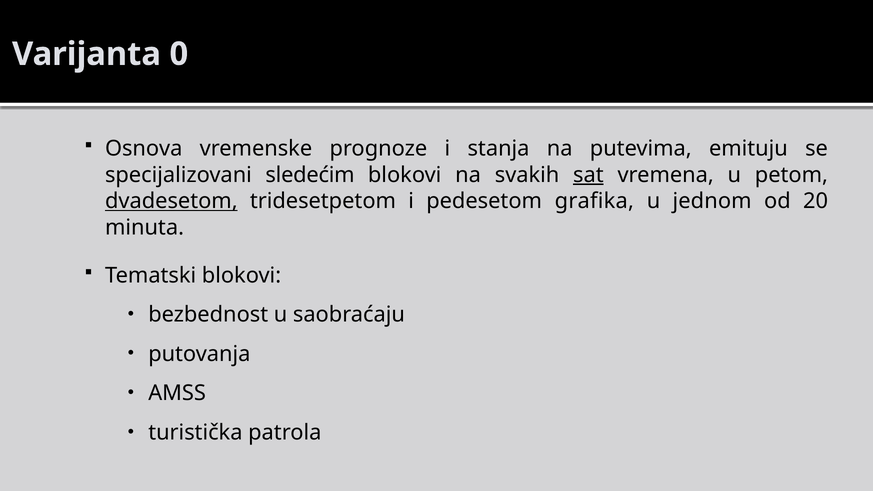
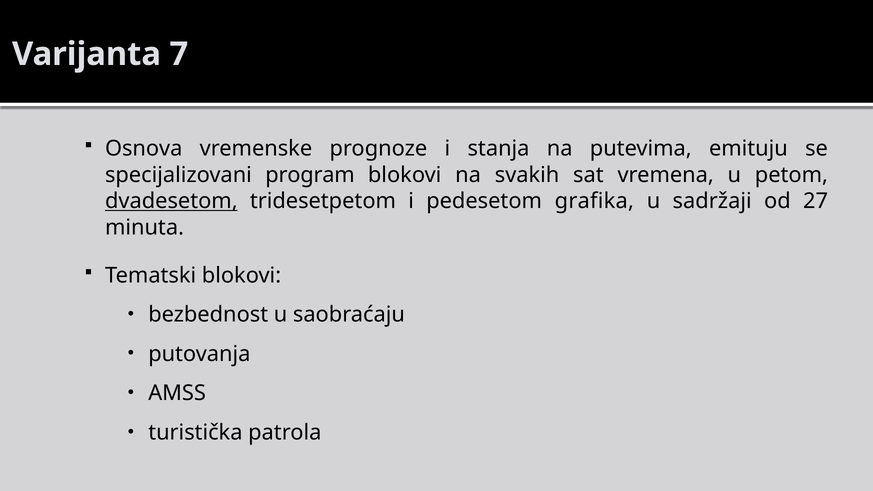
0: 0 -> 7 (179, 54)
sledećim: sledećim -> program (310, 175)
sat underline: present -> none (588, 175)
jednom: jednom -> sadržaji (712, 201)
20: 20 -> 27 (816, 201)
